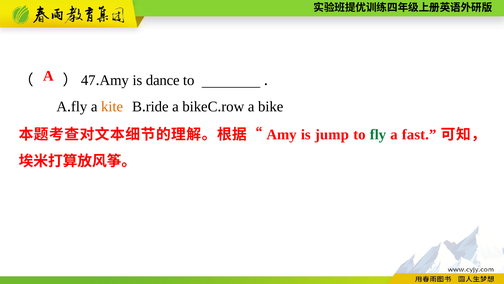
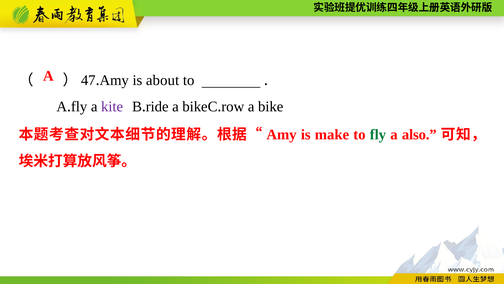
dance: dance -> about (163, 80)
kite colour: orange -> purple (112, 107)
jump: jump -> make (332, 134)
fast: fast -> also (419, 134)
